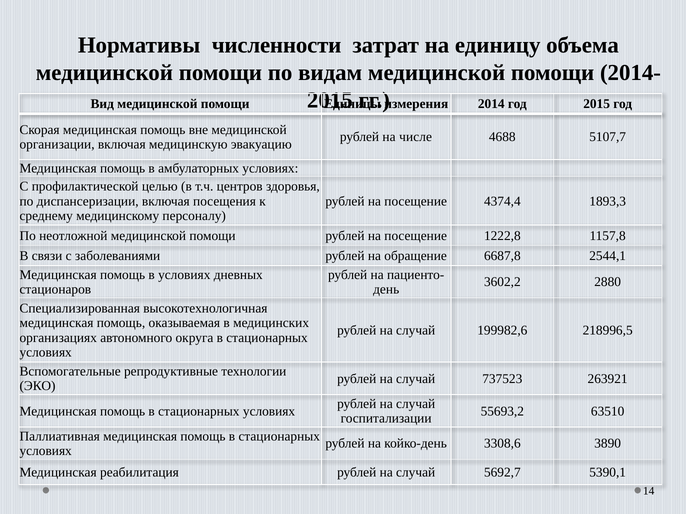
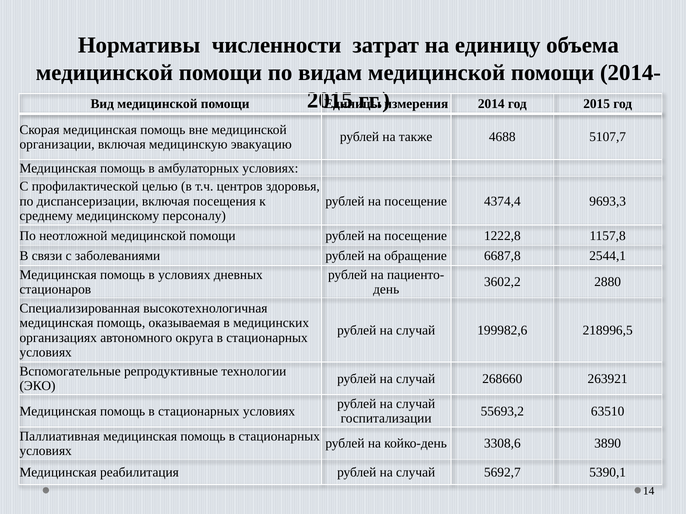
числе: числе -> также (416, 137)
1893,3: 1893,3 -> 9693,3 (608, 201)
737523: 737523 -> 268660 (502, 379)
